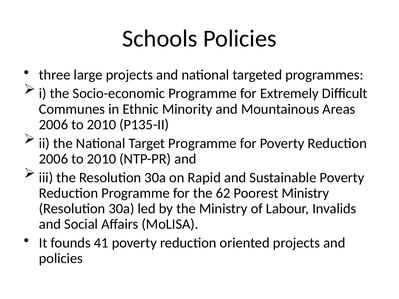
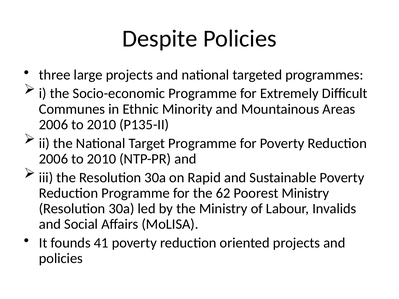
Schools: Schools -> Despite (160, 39)
